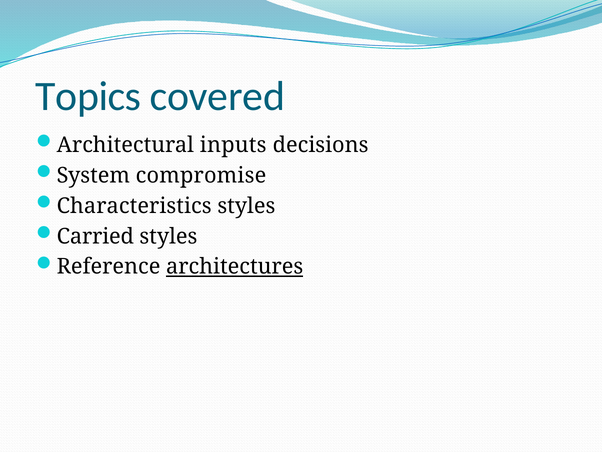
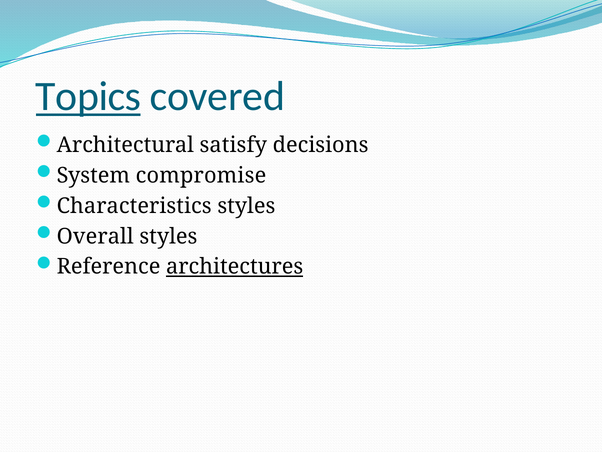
Topics underline: none -> present (88, 97)
inputs: inputs -> satisfy (233, 145)
Carried: Carried -> Overall (95, 236)
